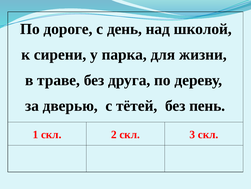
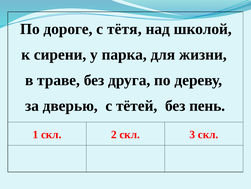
день: день -> тётя (124, 29)
